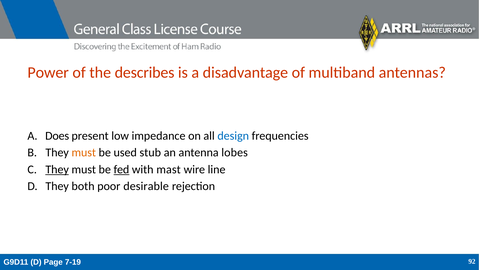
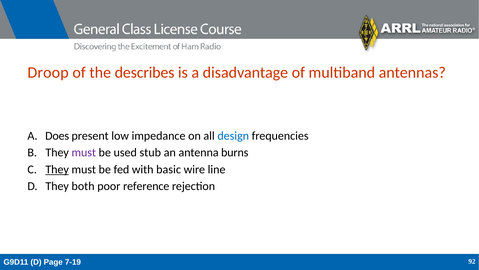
Power: Power -> Droop (48, 72)
must colour: orange -> purple (84, 152)
lobes: lobes -> burns (235, 152)
fed underline: present -> none (121, 169)
mast: mast -> basic (169, 169)
desirable: desirable -> reference (146, 186)
